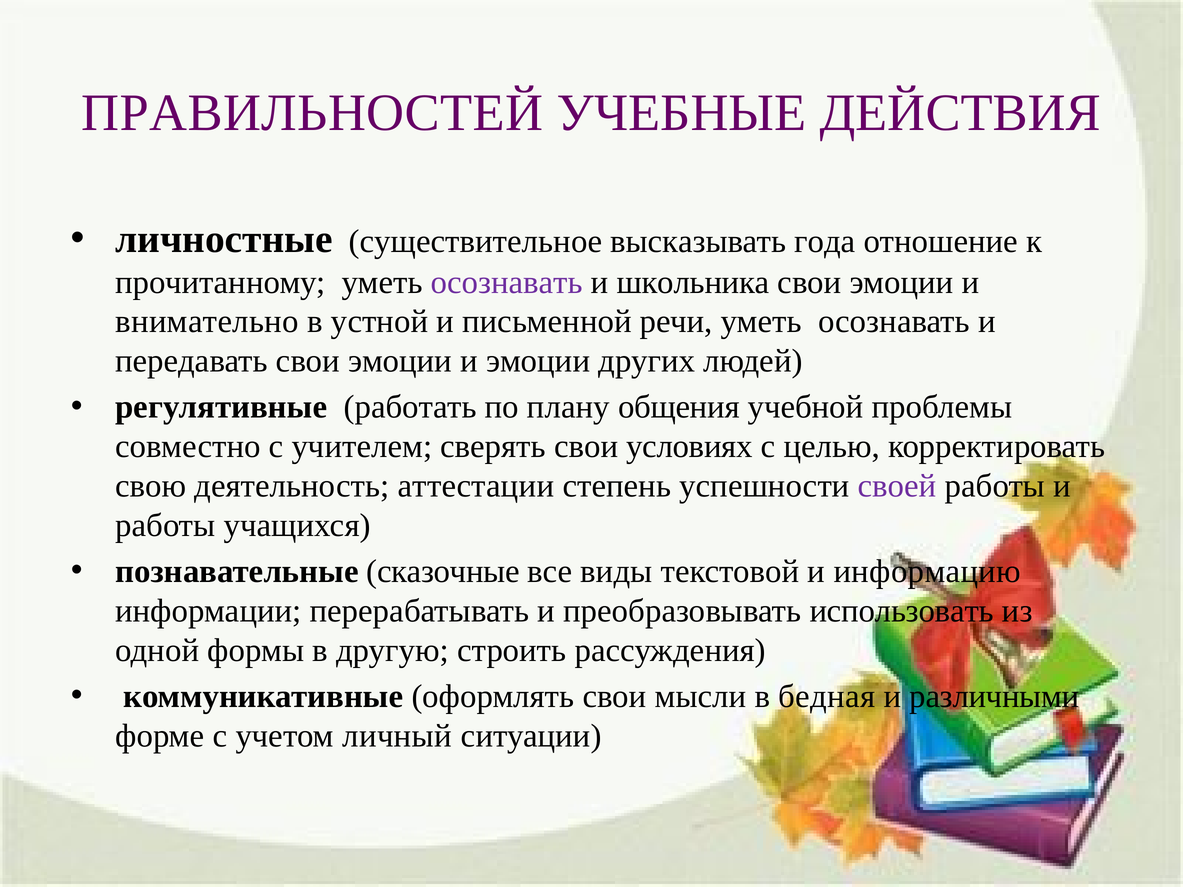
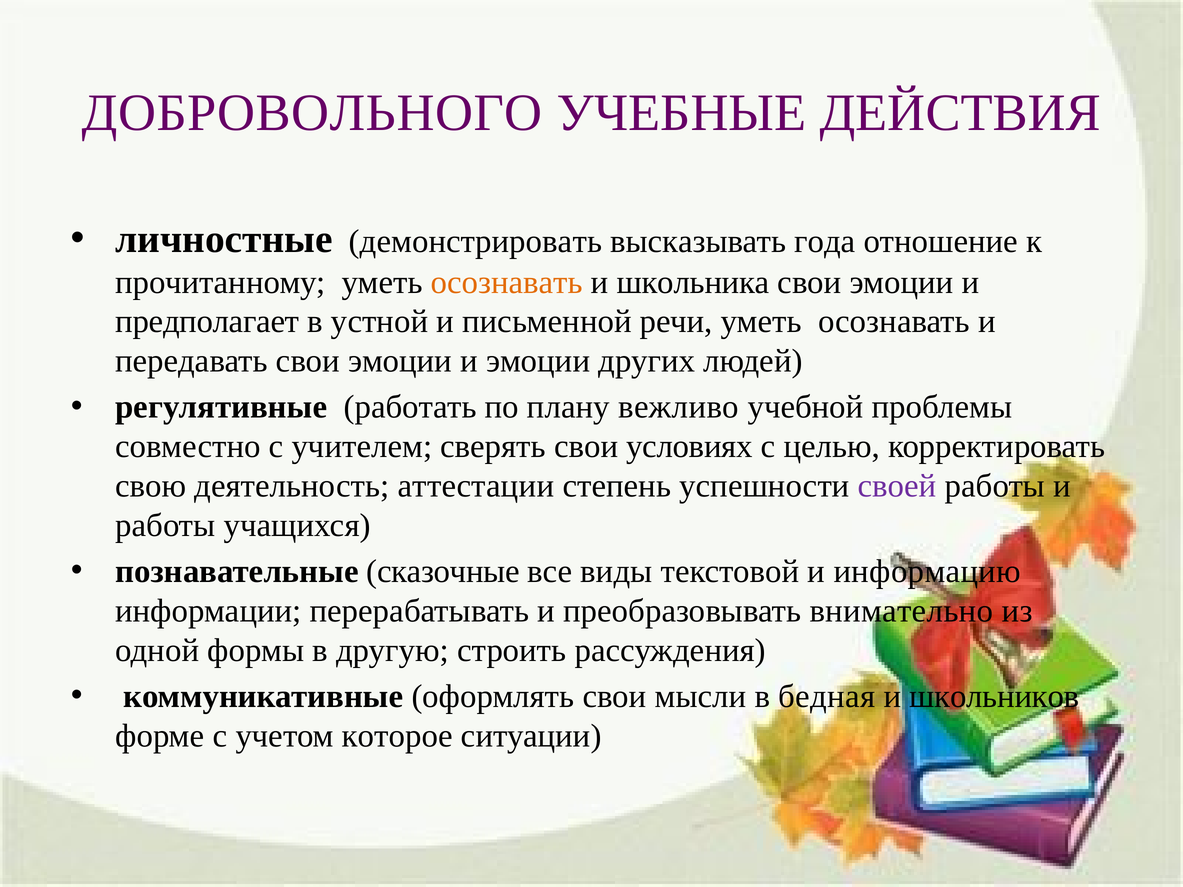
ПРАВИЛЬНОСТЕЙ: ПРАВИЛЬНОСТЕЙ -> ДОБРОВОЛЬНОГО (312, 113)
существительное: существительное -> демонстрировать (475, 242)
осознавать colour: purple -> orange (507, 282)
внимательно: внимательно -> предполагает (207, 322)
общения: общения -> вежливо (679, 407)
использовать: использовать -> внимательно (901, 611)
различными: различными -> школьников (994, 696)
личный: личный -> которое (397, 736)
